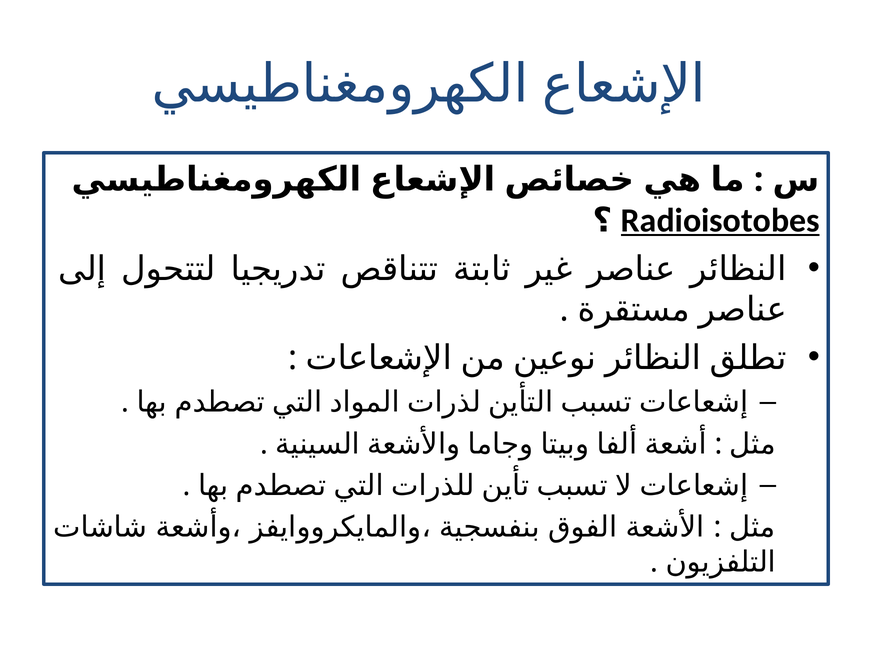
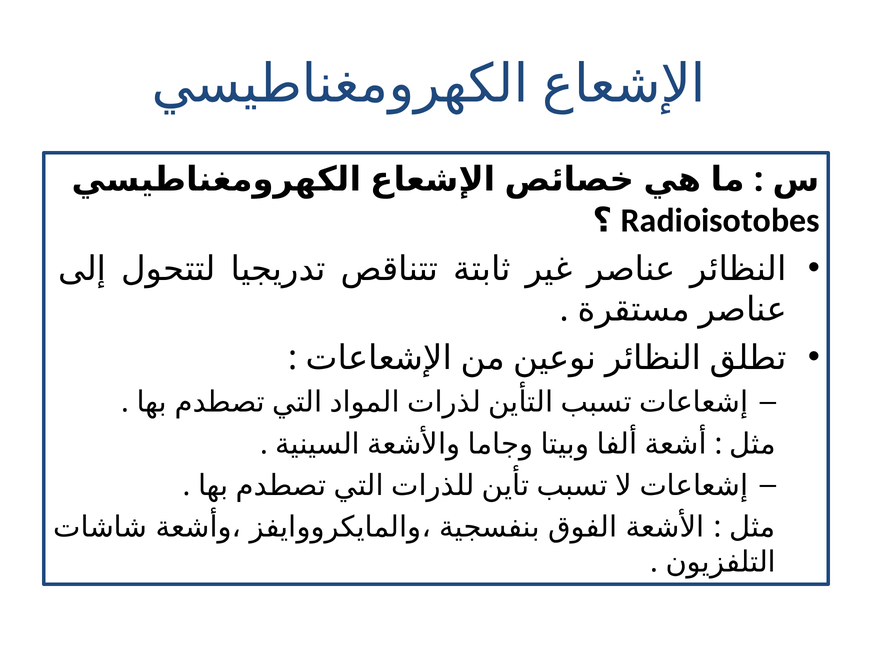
Radioisotobes underline: present -> none (720, 220)
